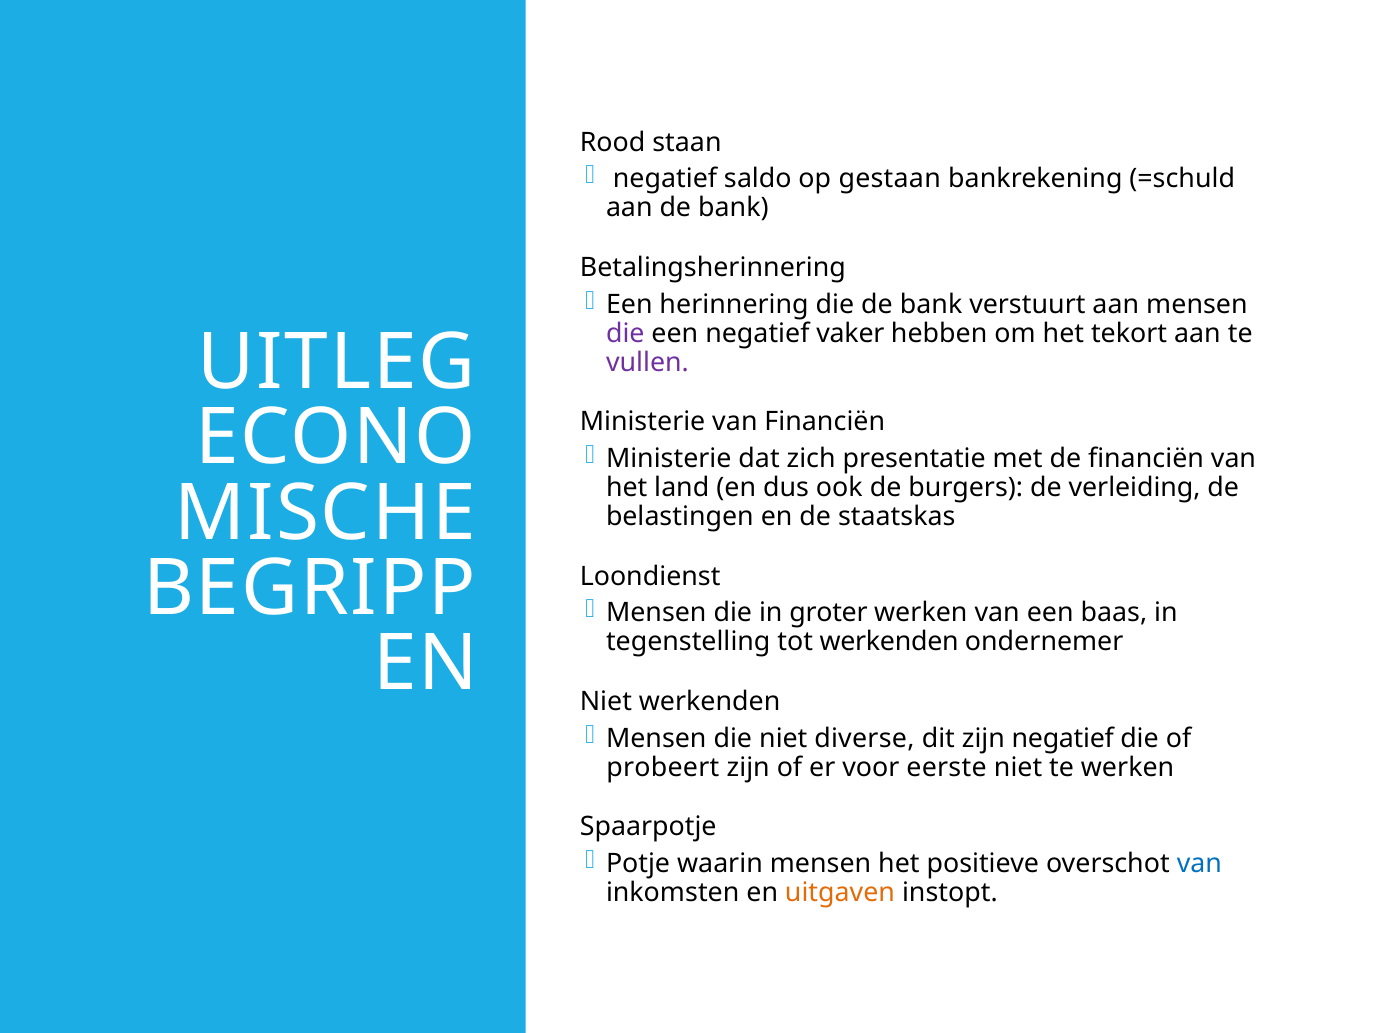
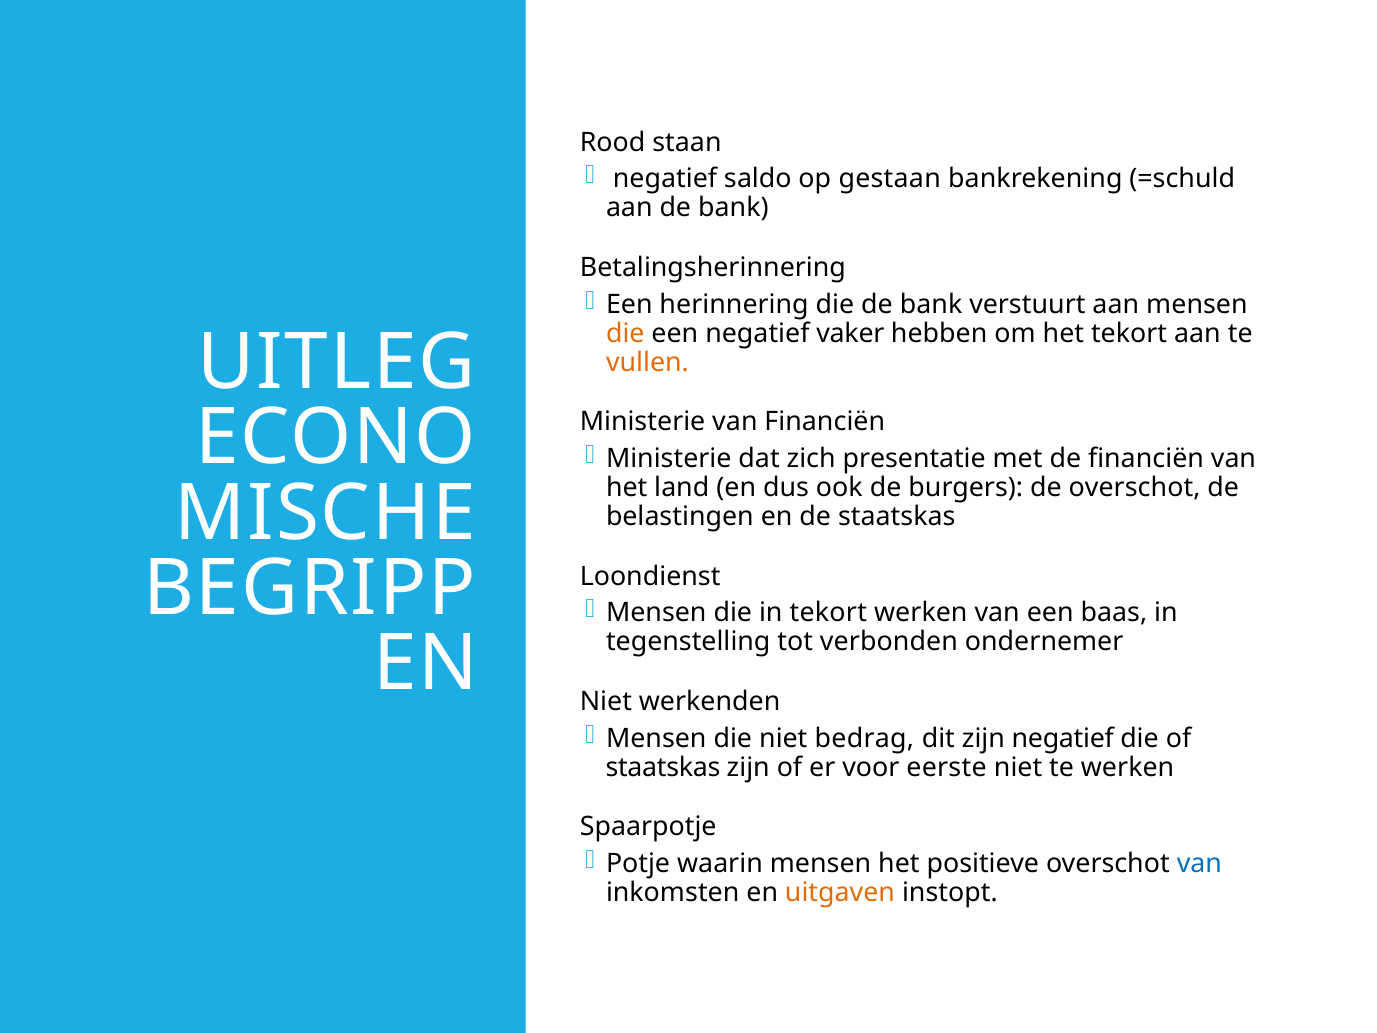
die colour: purple -> orange (625, 333)
vullen colour: purple -> orange (647, 362)
de verleiding: verleiding -> overschot (1135, 488)
in groter: groter -> tekort (828, 613)
tot werkenden: werkenden -> verbonden (889, 642)
diverse: diverse -> bedrag (864, 738)
probeert: probeert -> staatskas (663, 767)
